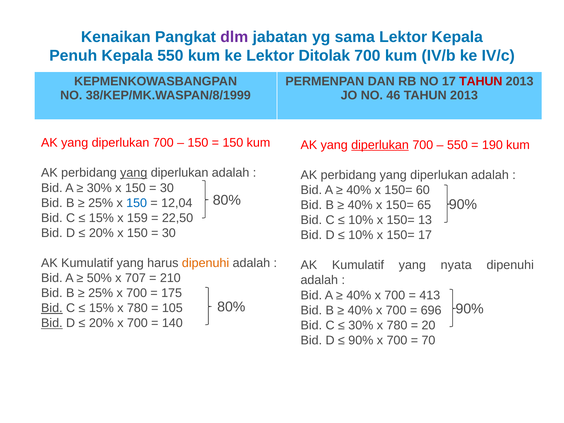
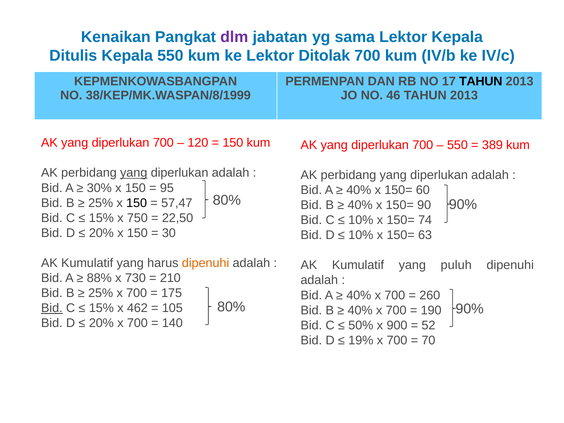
Penuh: Penuh -> Ditulis (73, 56)
TAHUN colour: red -> black (481, 82)
150: 150 -> 120 (198, 143)
diperlukan underline: present -> none (380, 145)
190: 190 -> 389 (492, 145)
30: 30 -> 95 (167, 188)
150 colour: blue -> black (137, 203)
12,04: 12,04 -> 57,47 (177, 203)
65: 65 -> 90 (424, 205)
159: 159 -> 750 (137, 218)
13: 13 -> 74 (425, 220)
150= 17: 17 -> 63 (425, 235)
nyata: nyata -> puluh (456, 265)
50%: 50% -> 88% (99, 278)
707: 707 -> 730 (135, 278)
413: 413 -> 260 (430, 295)
15% x 780: 780 -> 462 (137, 308)
696: 696 -> 190 (431, 310)
Bid underline: present -> none (52, 323)
30%: 30% -> 50% (361, 325)
780: 780 -> 900 (397, 325)
20: 20 -> 52 (428, 325)
90%: 90% -> 19% (361, 340)
